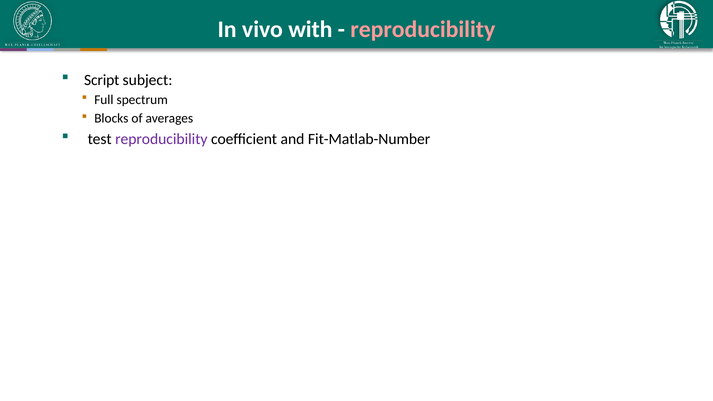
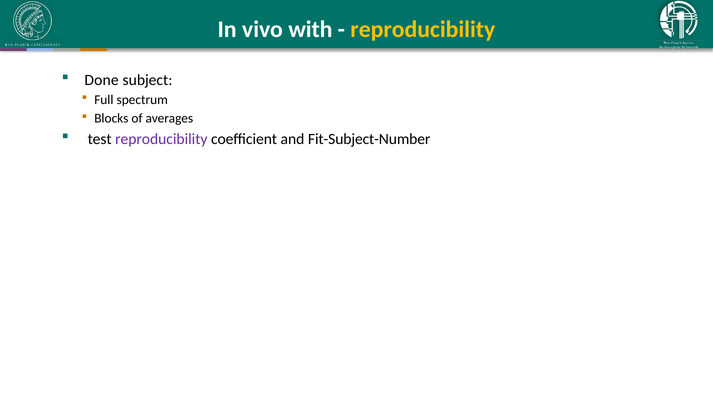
reproducibility colour: pink -> yellow (423, 29)
Script: Script -> Done (102, 80)
Fit-Matlab-Number: Fit-Matlab-Number -> Fit-Subject-Number (369, 139)
